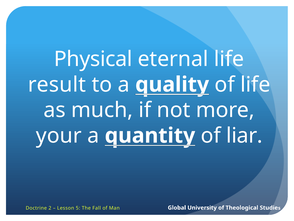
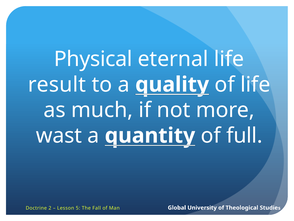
your: your -> wast (59, 135)
liar: liar -> full (244, 135)
